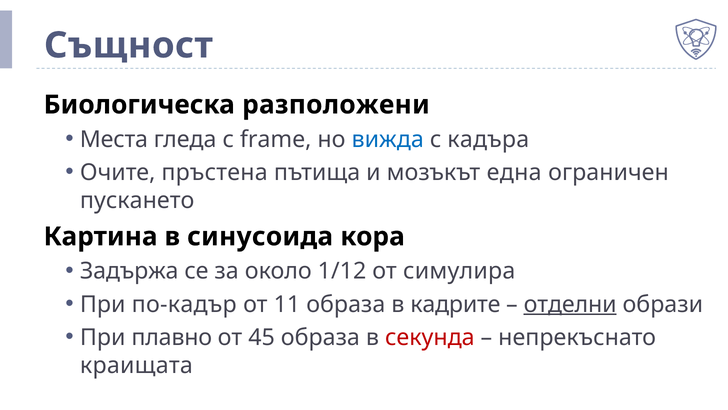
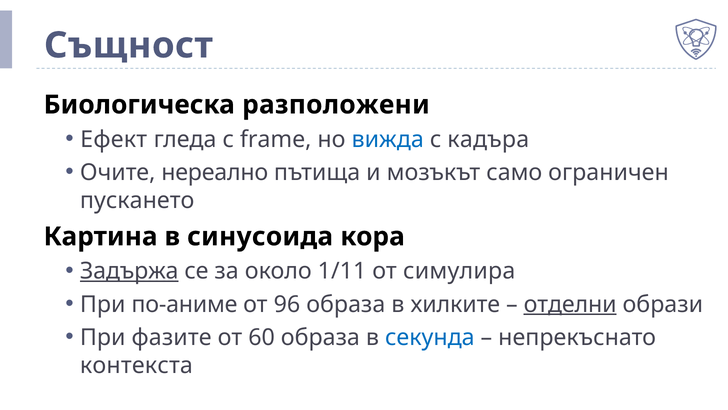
Места: Места -> Ефект (114, 139)
пръстена: пръстена -> нереално (215, 172)
една: една -> само (514, 172)
Задържа underline: none -> present (129, 271)
1/12: 1/12 -> 1/11 (342, 271)
по-кадър: по-кадър -> по-аниме (184, 304)
11: 11 -> 96 (287, 304)
кадрите: кадрите -> хилките (455, 304)
плавно: плавно -> фазите (172, 337)
45: 45 -> 60 (262, 337)
секунда colour: red -> blue (430, 337)
краищата: краищата -> контекста (136, 365)
